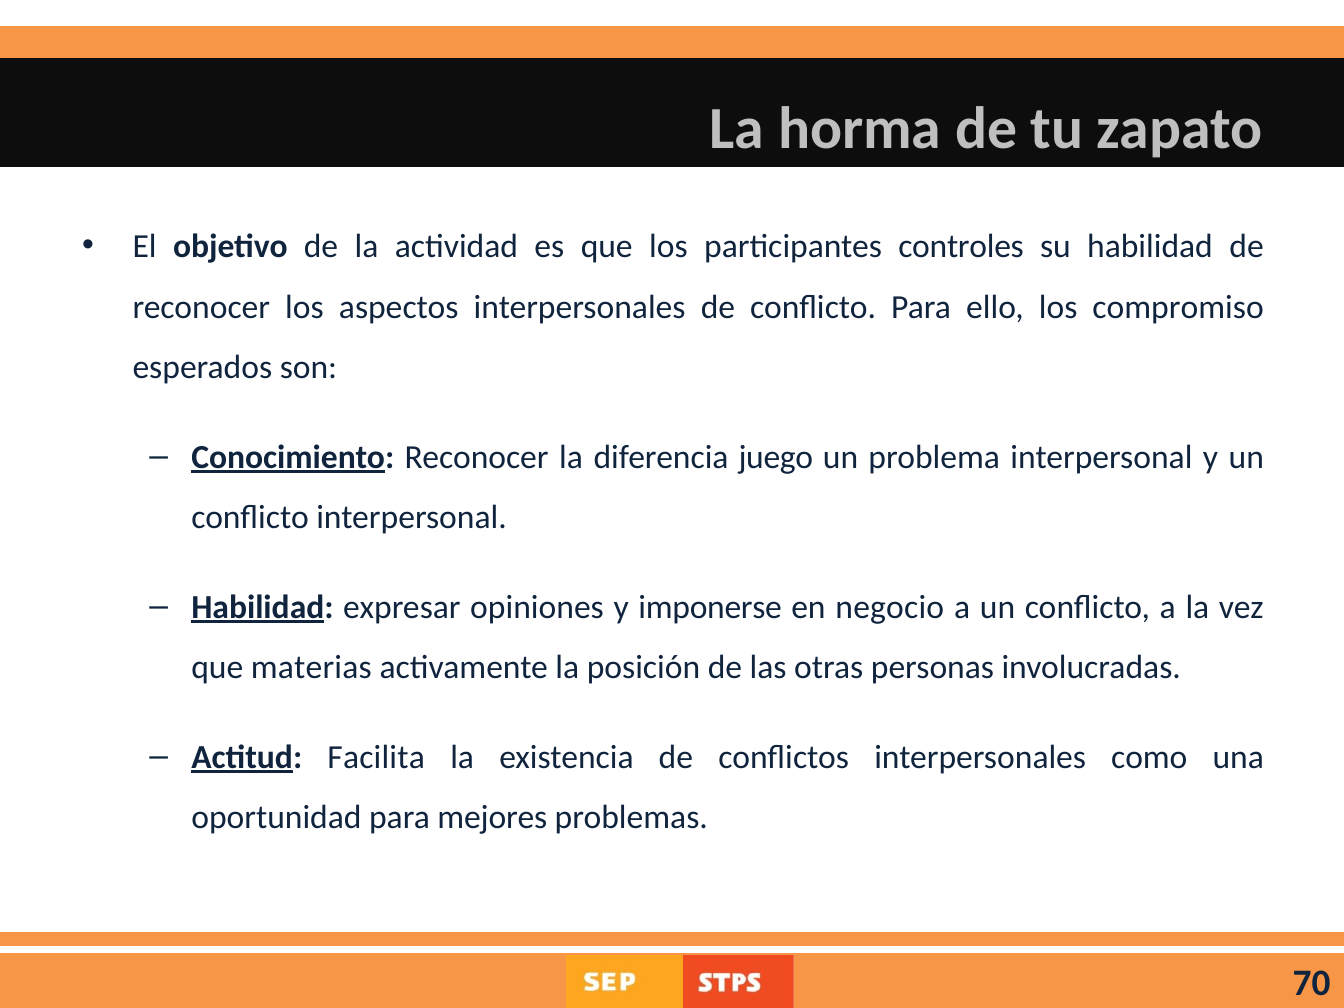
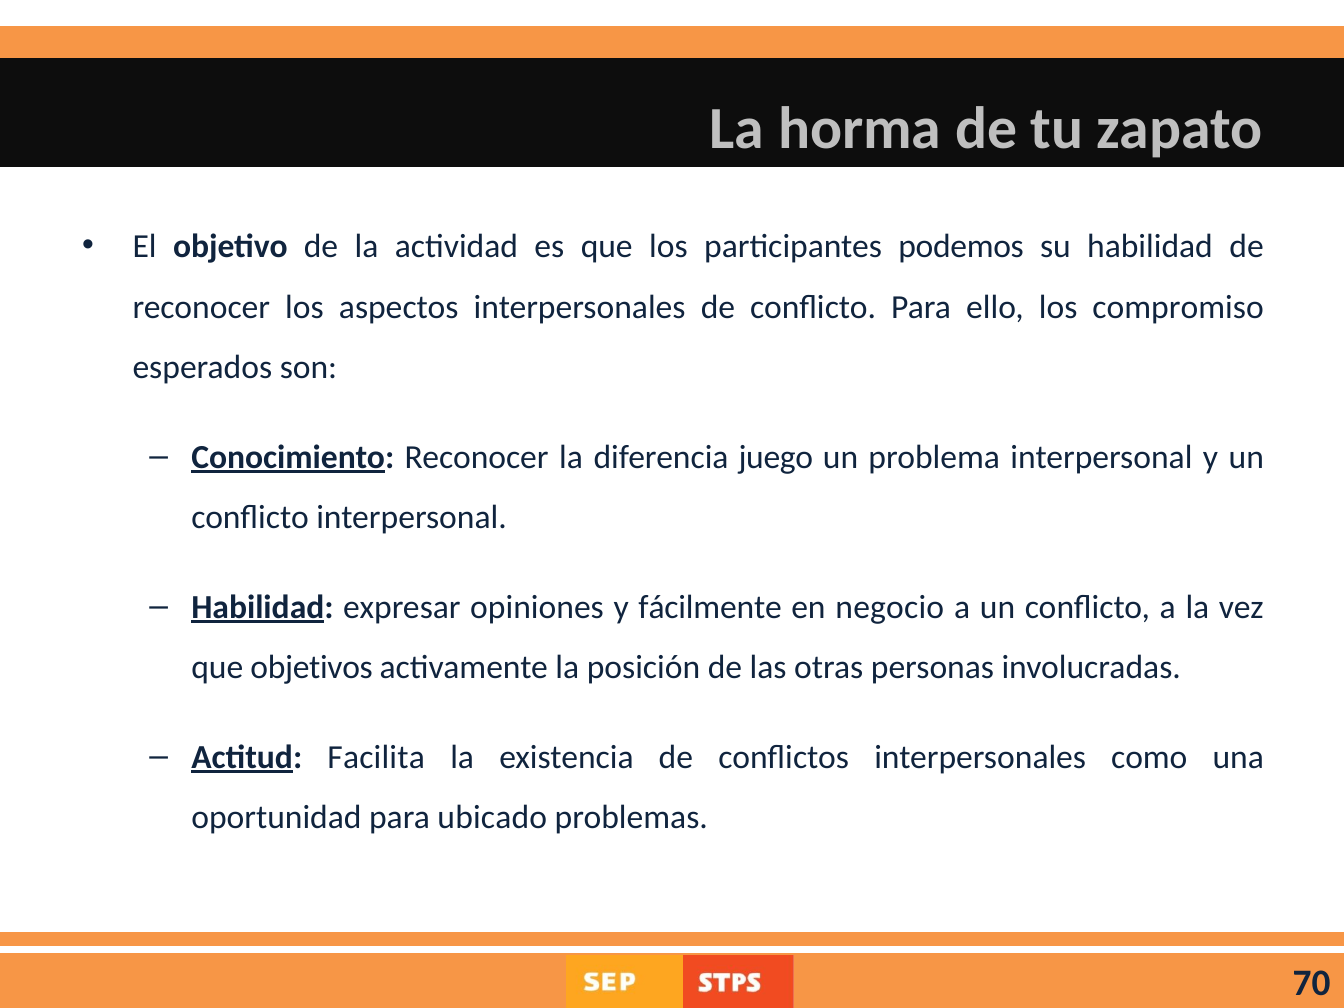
controles: controles -> podemos (961, 246)
imponerse: imponerse -> fácilmente (710, 607)
materias: materias -> objetivos (312, 668)
mejores: mejores -> ubicado (492, 818)
